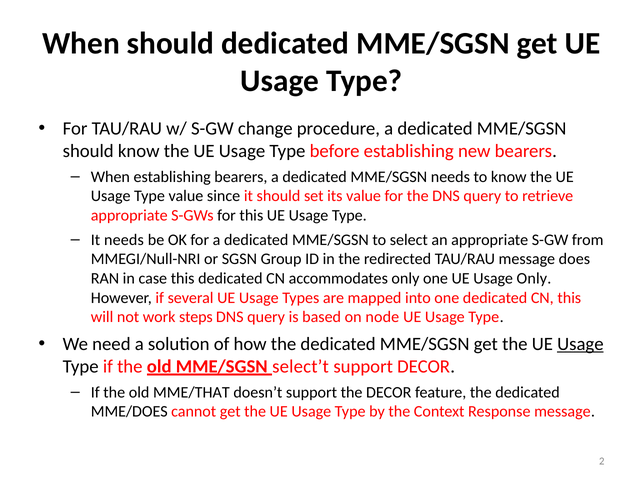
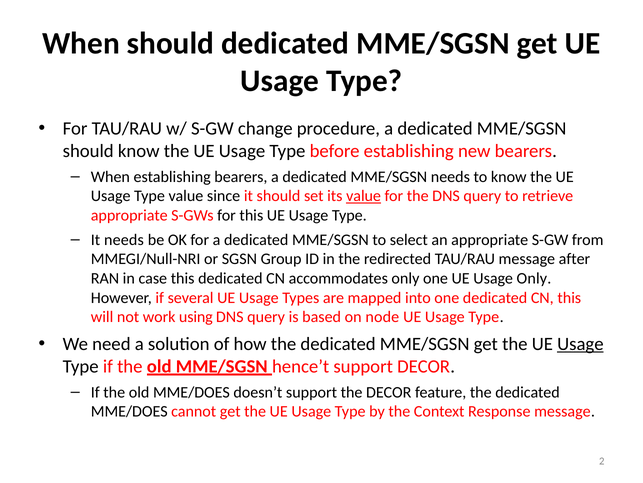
value underline: none -> present (364, 196)
does: does -> after (574, 259)
steps: steps -> using (196, 317)
select’t: select’t -> hence’t (301, 366)
old MME/THAT: MME/THAT -> MME/DOES (191, 392)
